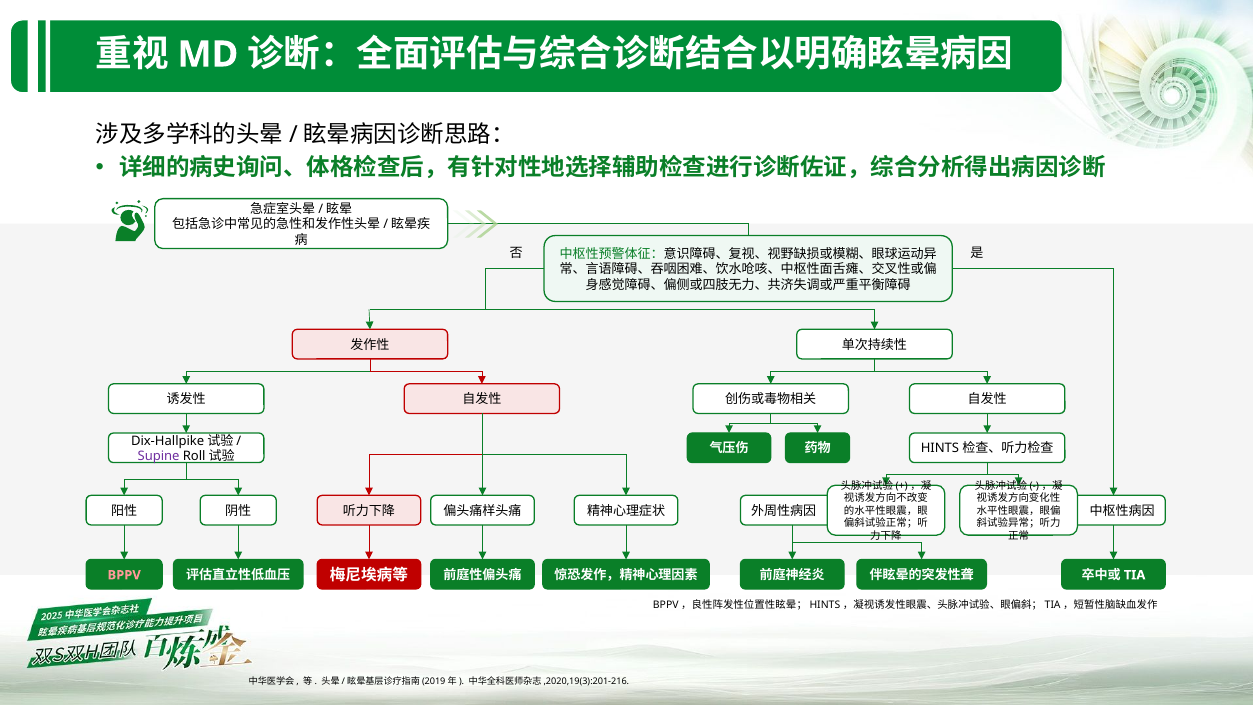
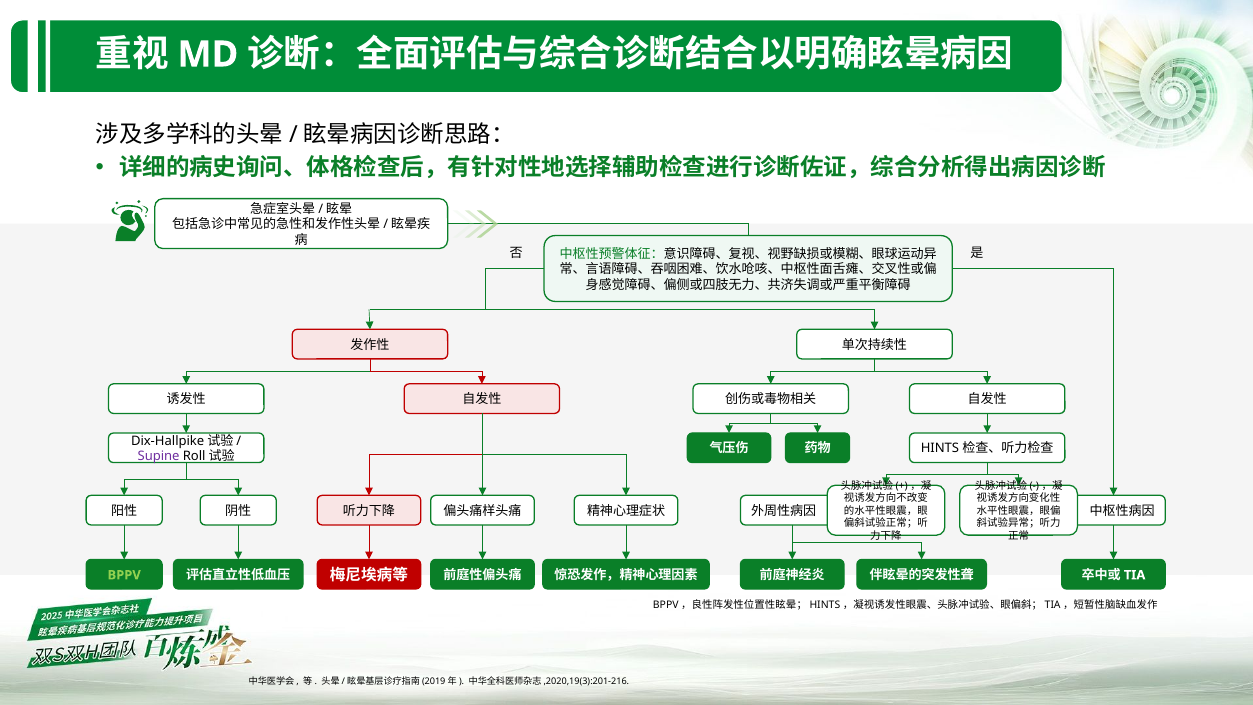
BPPV colour: pink -> light green (124, 575)
